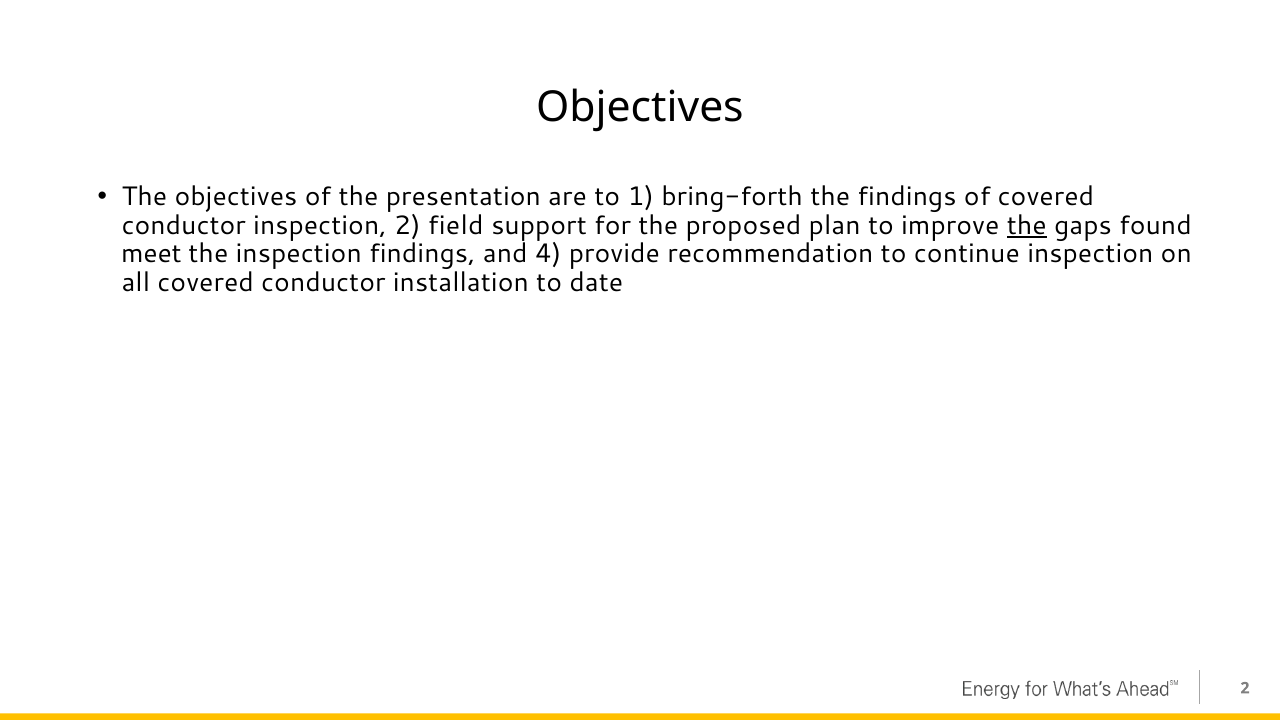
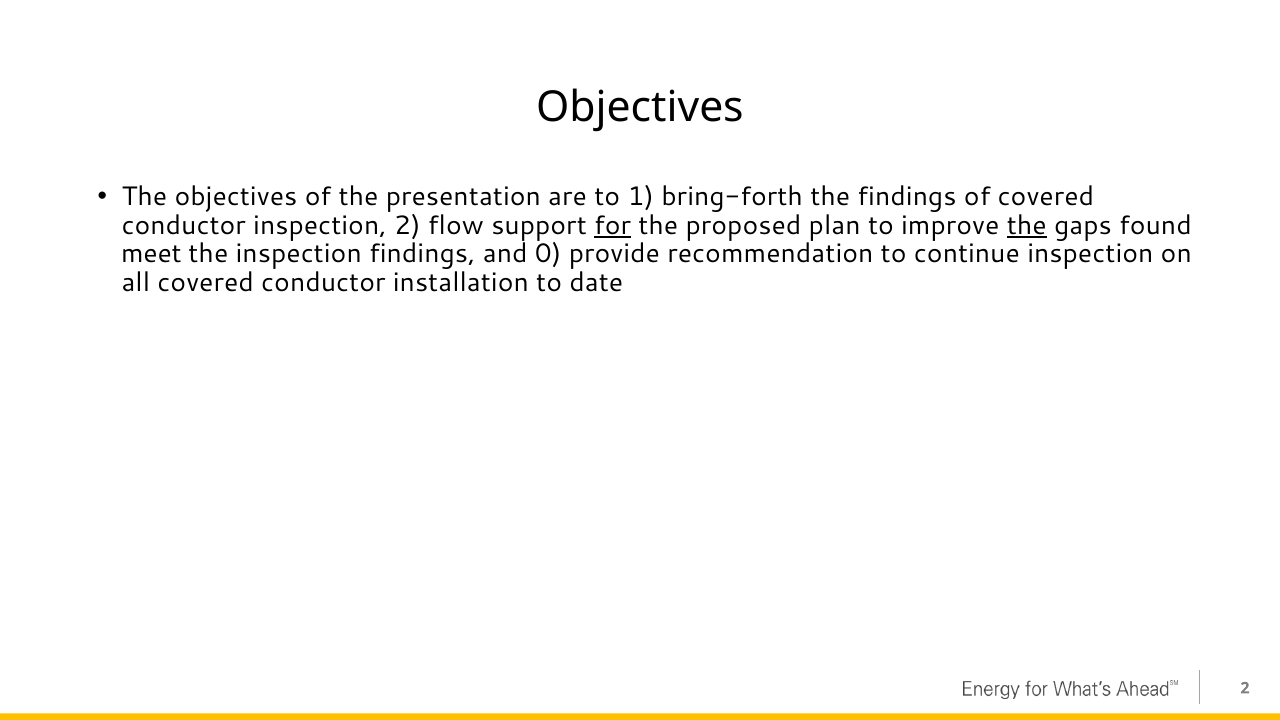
field: field -> flow (456, 225)
for underline: none -> present (613, 225)
4: 4 -> 0 (548, 254)
